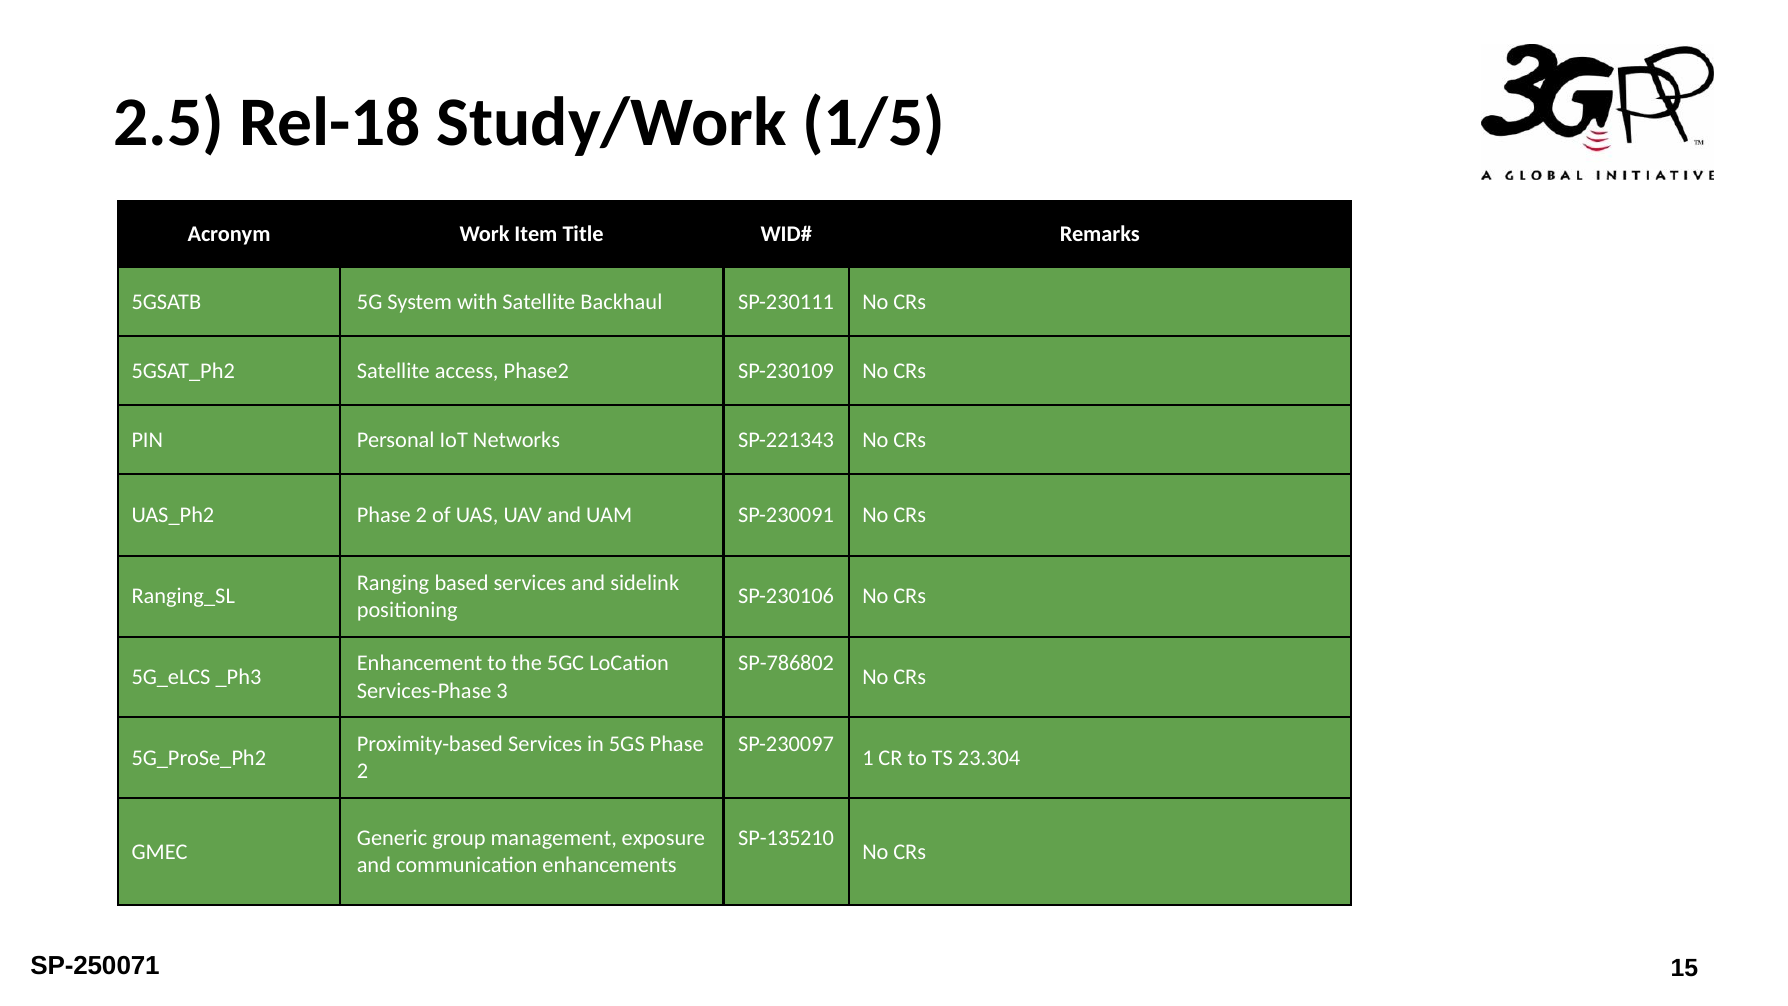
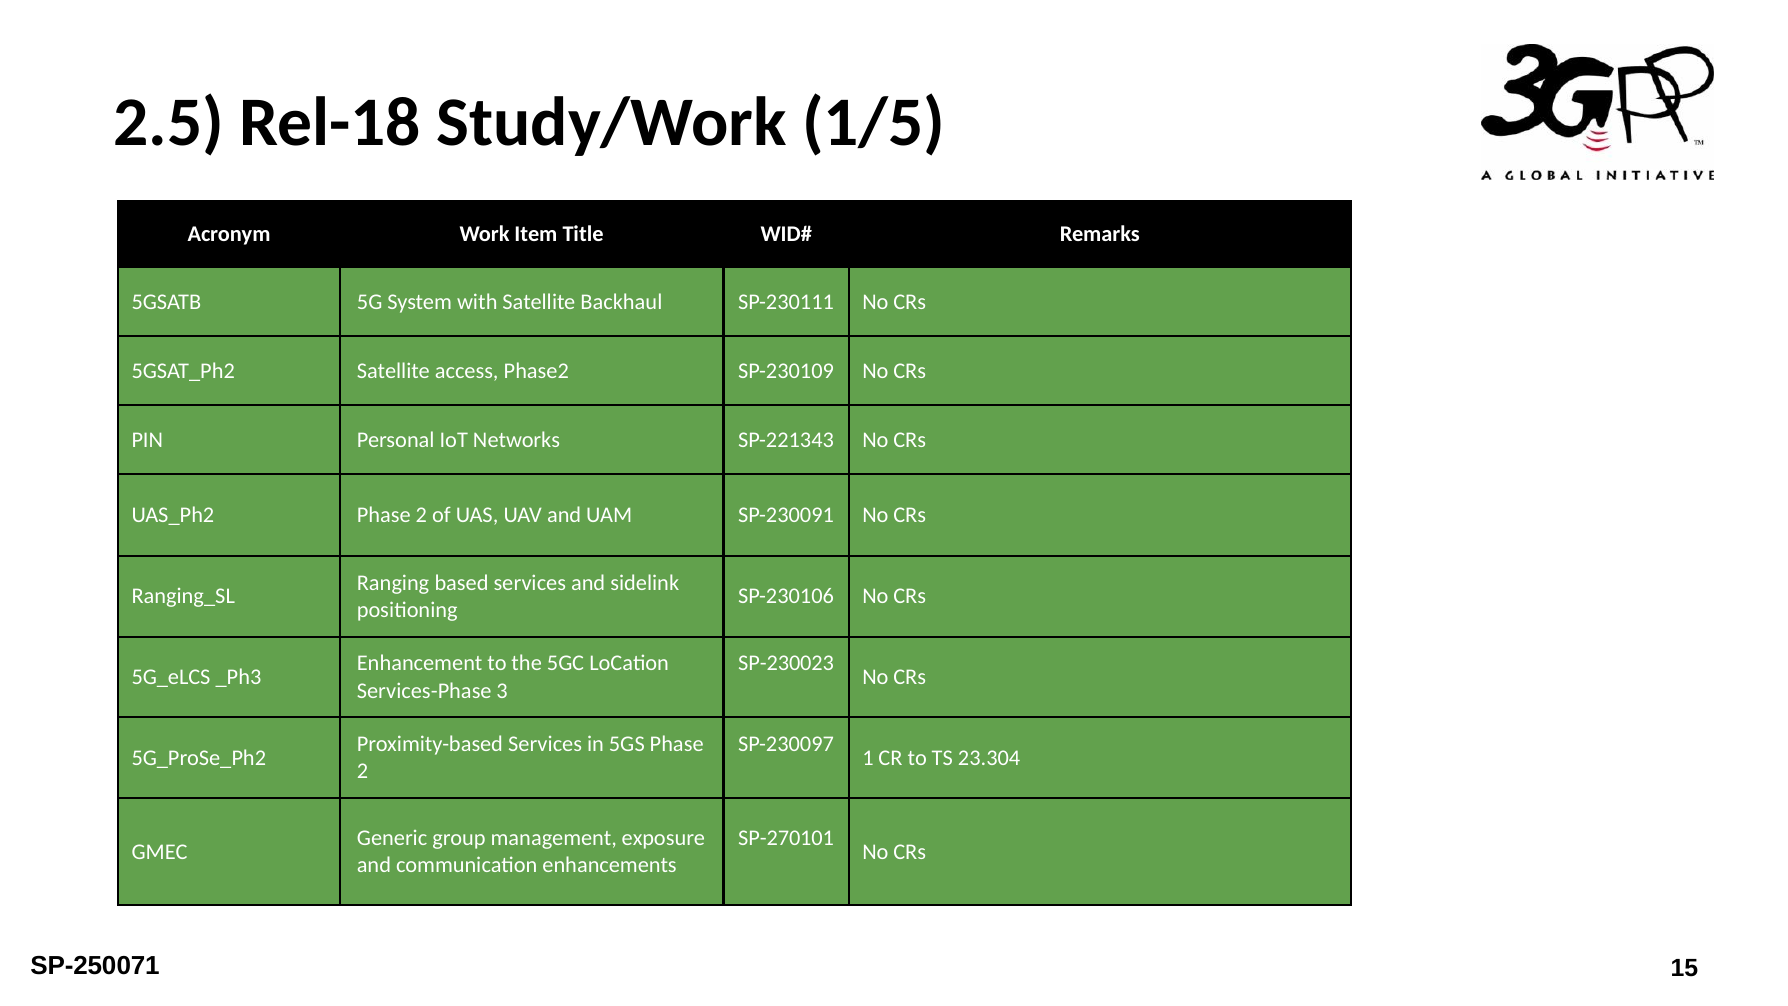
SP-786802: SP-786802 -> SP-230023 (786, 663)
SP-135210: SP-135210 -> SP-270101 (786, 838)
